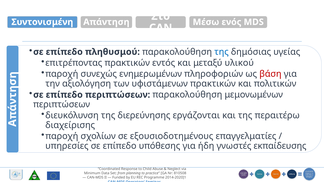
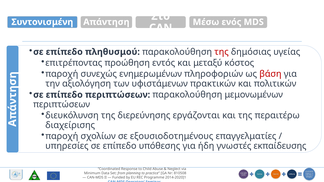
της colour: blue -> red (221, 52)
επιτρέποντας πρακτικών: πρακτικών -> προώθηση (127, 63)
υλικού: υλικού -> κόστος (239, 63)
